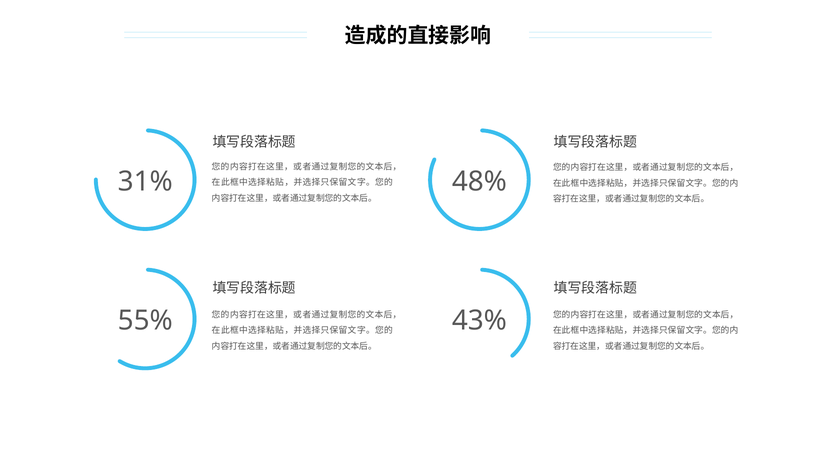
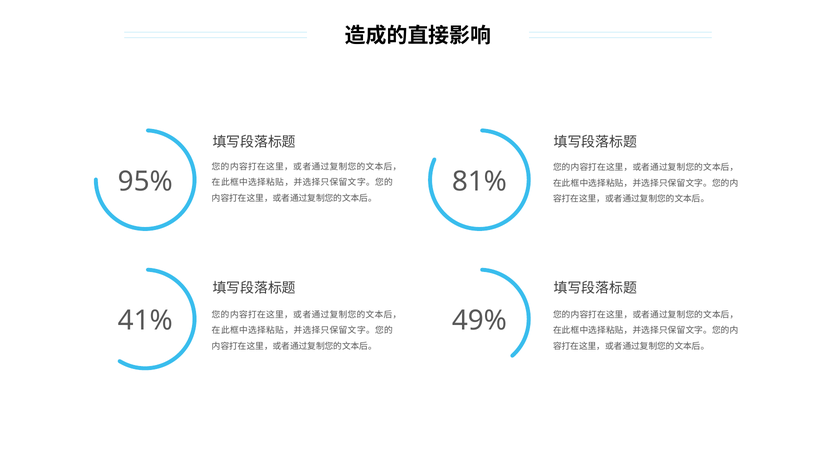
31%: 31% -> 95% (145, 181)
48%: 48% -> 81% (479, 181)
55%: 55% -> 41% (145, 321)
43%: 43% -> 49% (479, 321)
